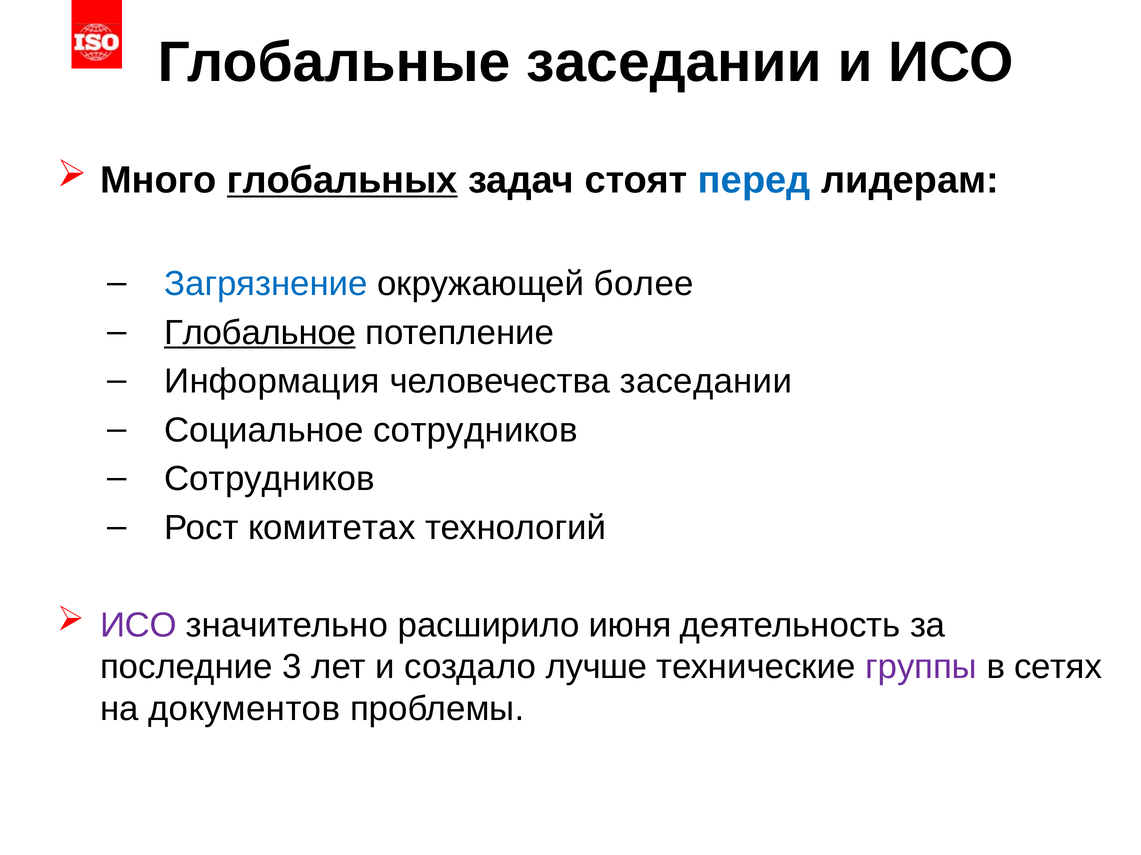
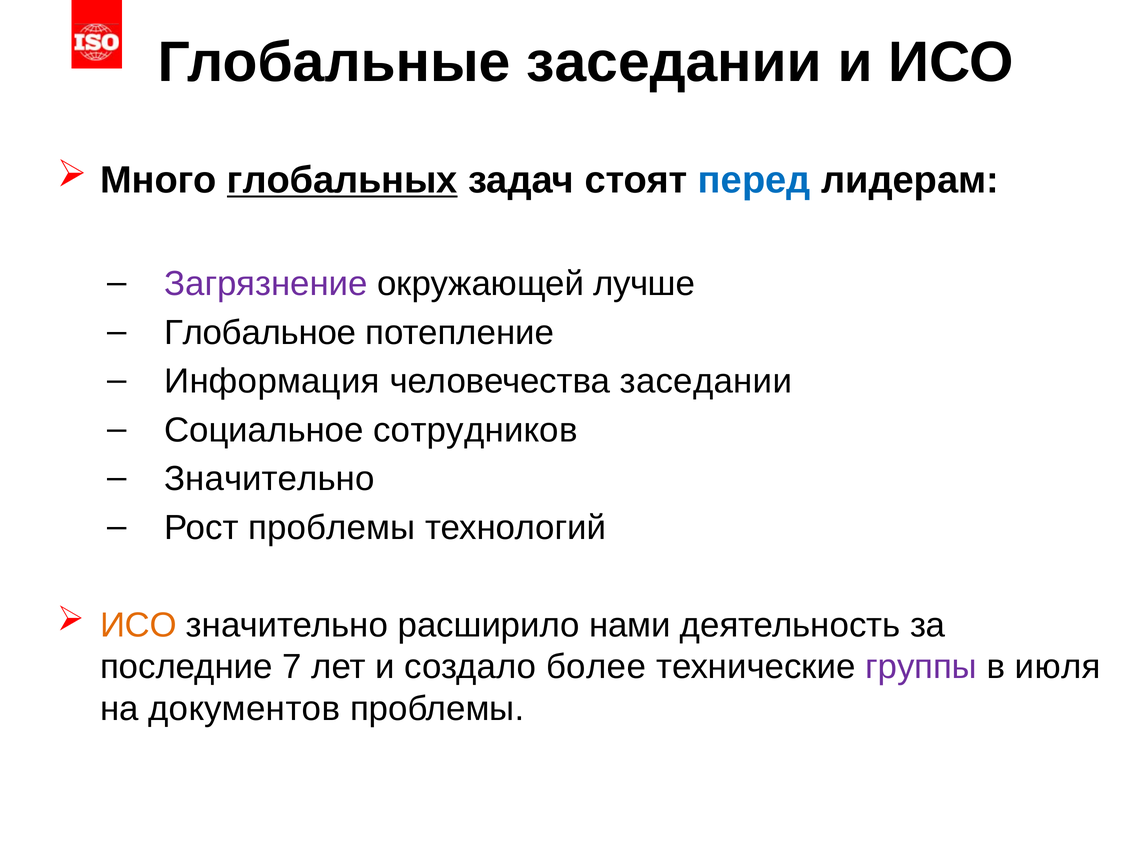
Загрязнение colour: blue -> purple (266, 284)
более: более -> лучше (644, 284)
Глобальное underline: present -> none (260, 333)
Сотрудников: Сотрудников -> Значительно (269, 479)
Рост комитетах: комитетах -> проблемы (332, 528)
ИСО colour: purple -> orange (138, 626)
июня: июня -> нами (630, 626)
3: 3 -> 7 (292, 667)
лучше: лучше -> более (596, 667)
сетях: сетях -> июля (1058, 667)
